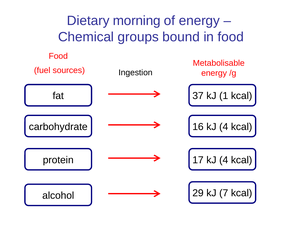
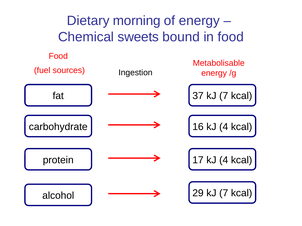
groups: groups -> sweets (138, 37)
37 kJ 1: 1 -> 7 (224, 96)
